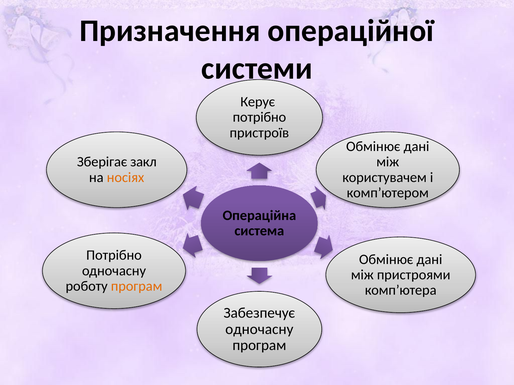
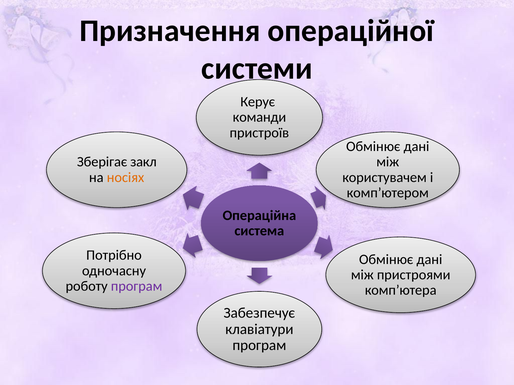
потрібно: потрібно -> команди (259, 117)
програм colour: orange -> purple (137, 286)
одночасну: одночасну -> клавіатури (259, 329)
